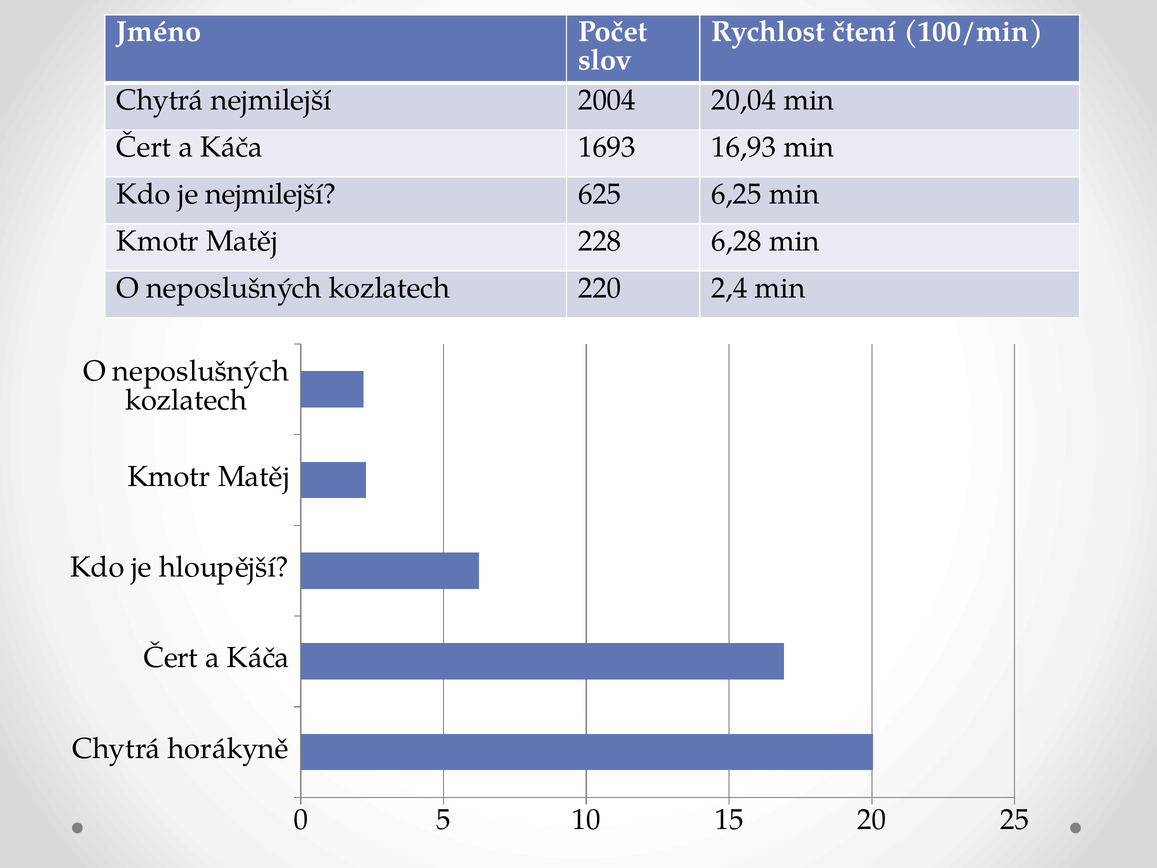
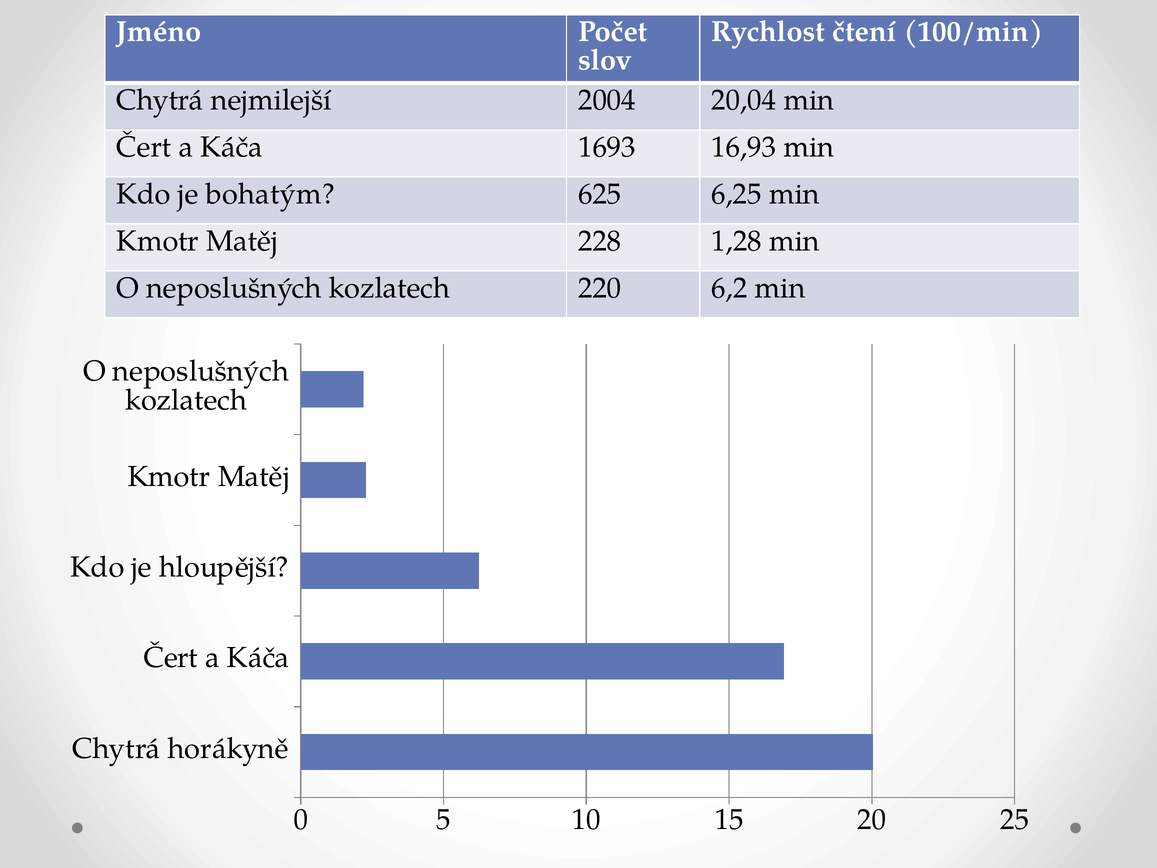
je nejmilejší: nejmilejší -> bohatým (270, 194)
6,28: 6,28 -> 1,28 (737, 241)
2,4: 2,4 -> 6,2 (729, 288)
